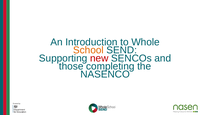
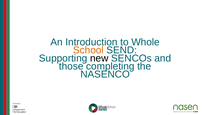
new colour: red -> black (99, 58)
